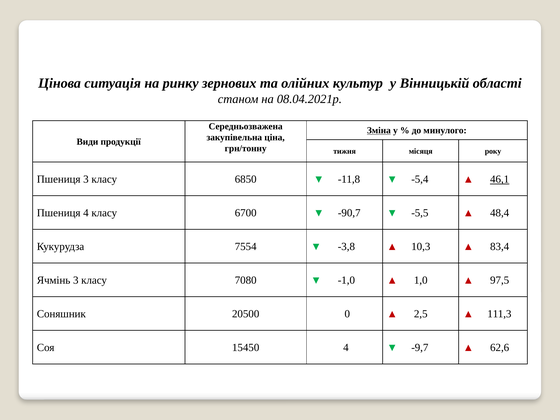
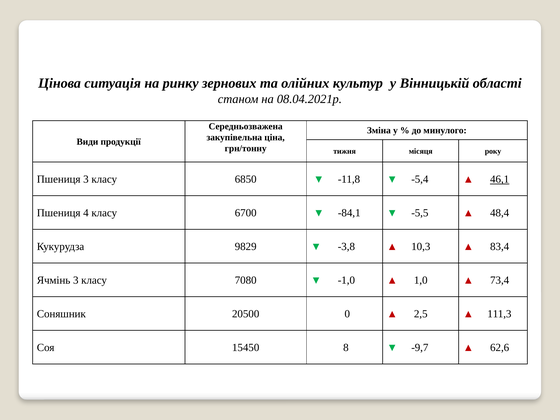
Зміна underline: present -> none (379, 130)
-90,7: -90,7 -> -84,1 (349, 213)
7554: 7554 -> 9829 (246, 247)
97,5: 97,5 -> 73,4 (500, 280)
15450 4: 4 -> 8 (346, 348)
